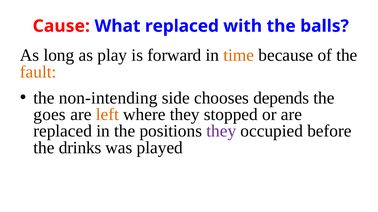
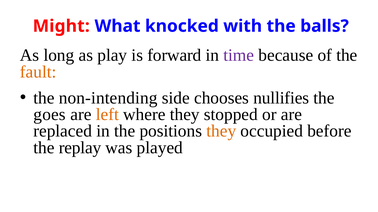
Cause: Cause -> Might (61, 26)
What replaced: replaced -> knocked (182, 26)
time colour: orange -> purple (239, 55)
depends: depends -> nullifies (281, 98)
they colour: purple -> orange (221, 131)
drinks: drinks -> replay (80, 148)
